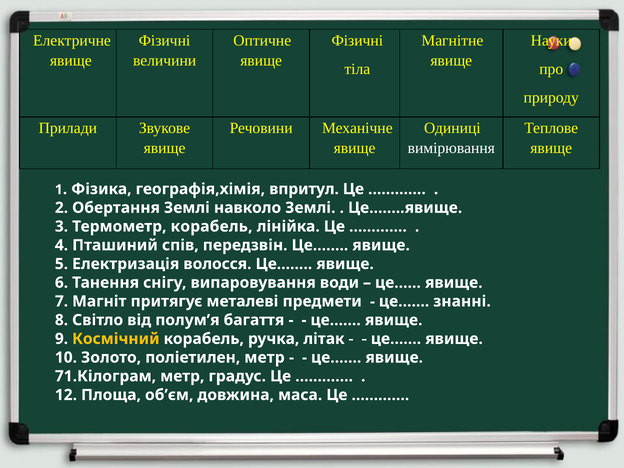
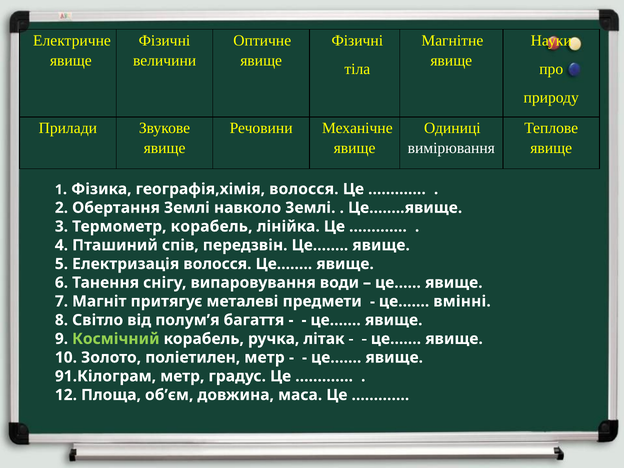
географія,хімія впритул: впритул -> волосся (304, 189)
знанні: знанні -> вмінні (462, 301)
Космічний colour: yellow -> light green (116, 339)
71.Кілограм: 71.Кілограм -> 91.Кілограм (105, 376)
